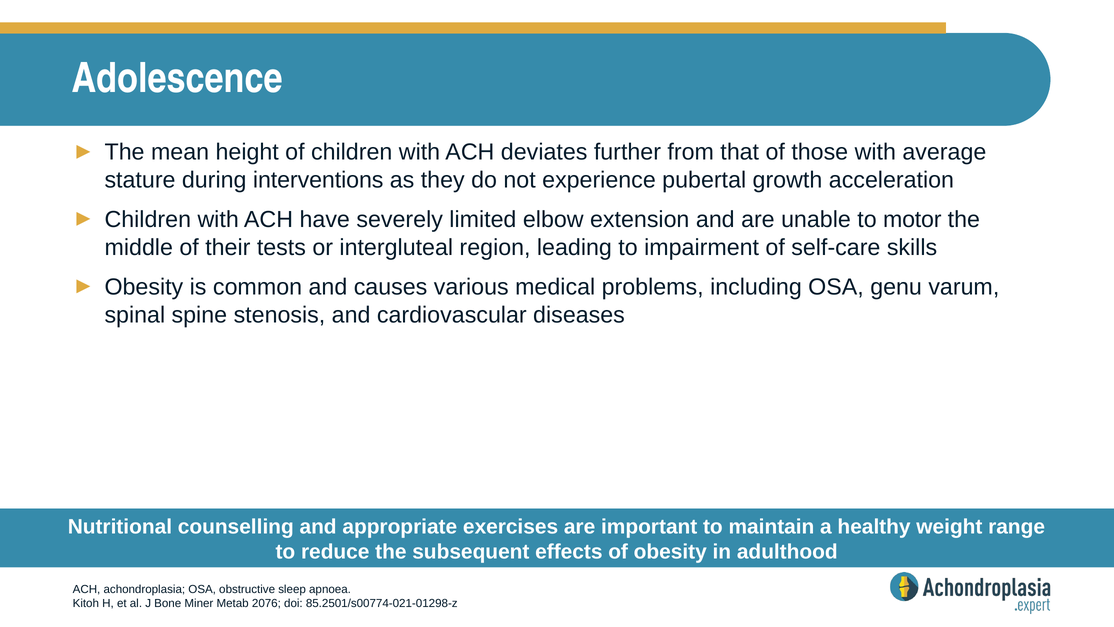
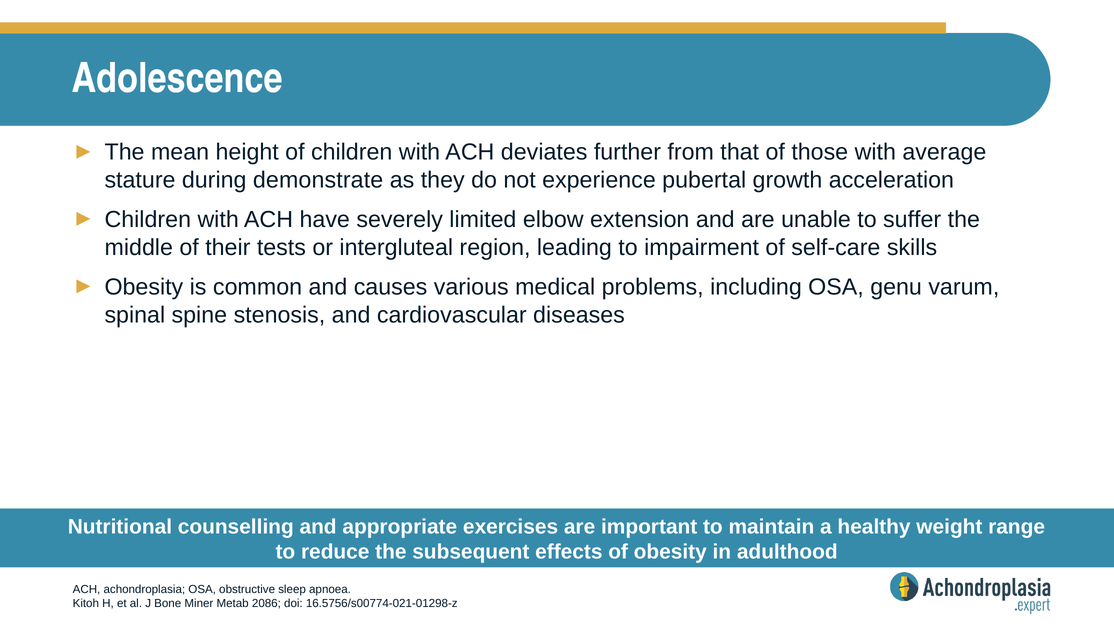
interventions: interventions -> demonstrate (318, 180)
motor: motor -> suffer (912, 219)
2076: 2076 -> 2086 (266, 603)
85.2501/s00774-021-01298-z: 85.2501/s00774-021-01298-z -> 16.5756/s00774-021-01298-z (382, 603)
